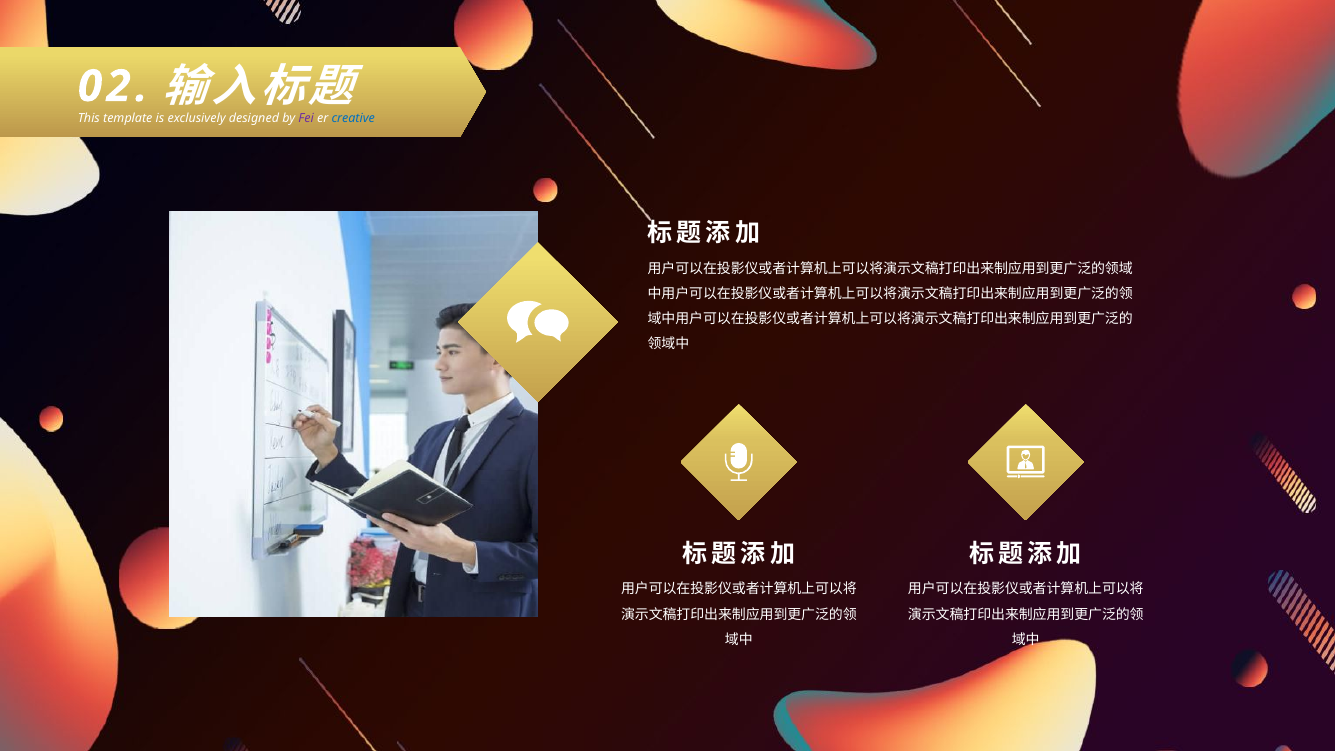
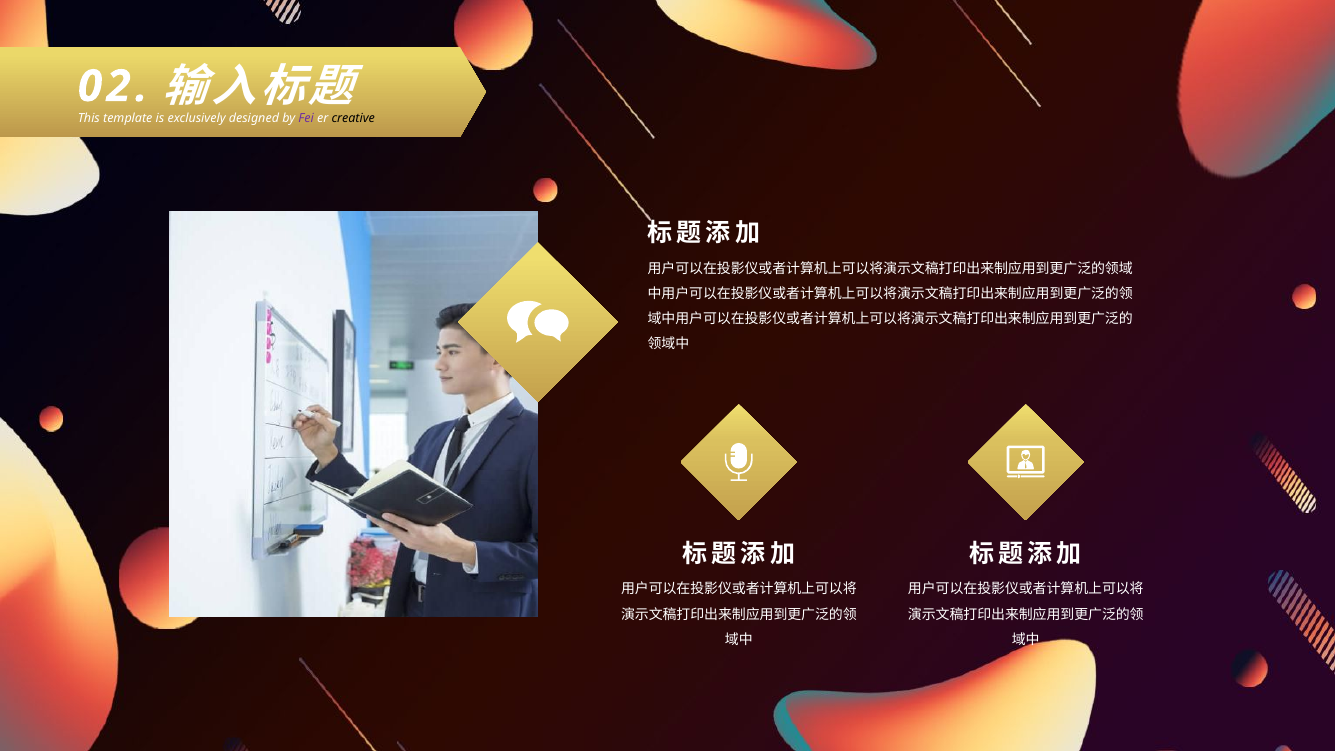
creative colour: blue -> black (353, 118)
